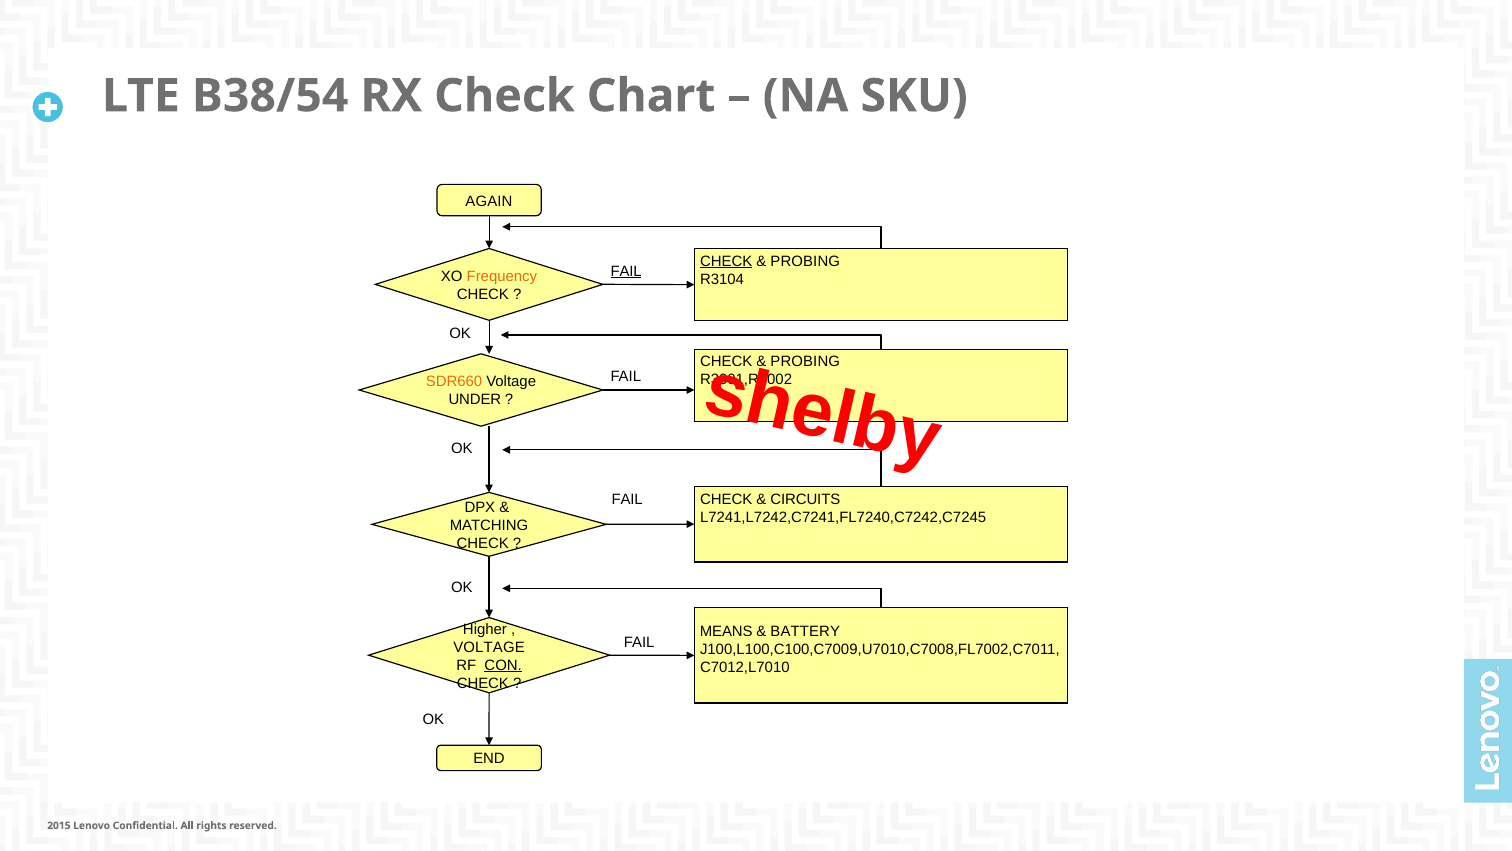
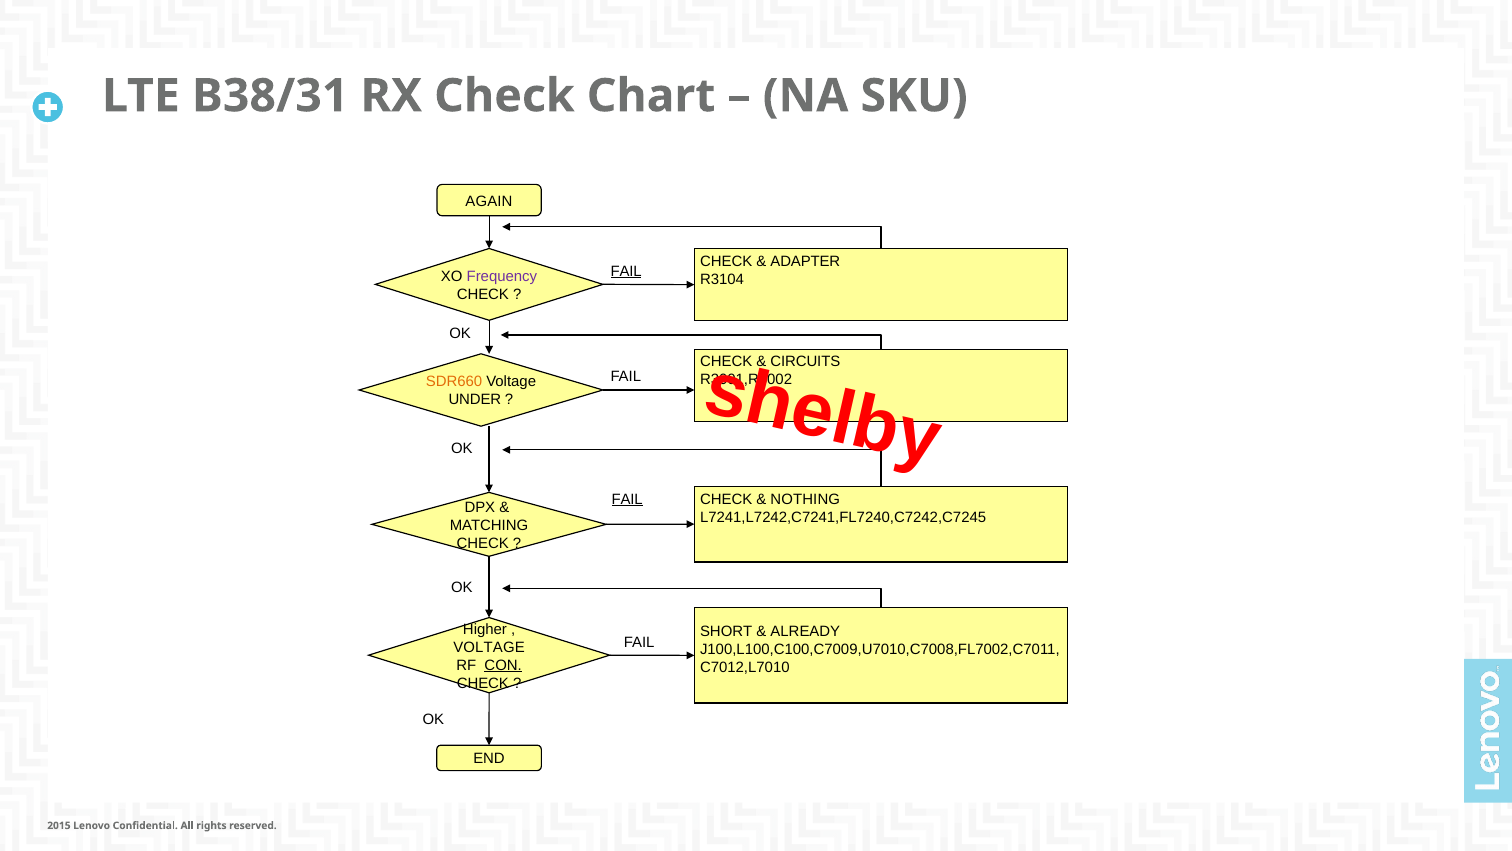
B38/54: B38/54 -> B38/31 (270, 96)
CHECK underline: present -> none (726, 261)
PROBING: PROBING -> ADAPTER (805, 261)
Frequency colour: orange -> purple (502, 276)
PROBING: PROBING -> CIRCUITS (805, 362)
FAIL underline: none -> present (627, 499)
CIRCUITS: CIRCUITS -> NOTHING (805, 499)
MEANS: MEANS -> SHORT (726, 631)
BATTERY: BATTERY -> ALREADY (805, 631)
